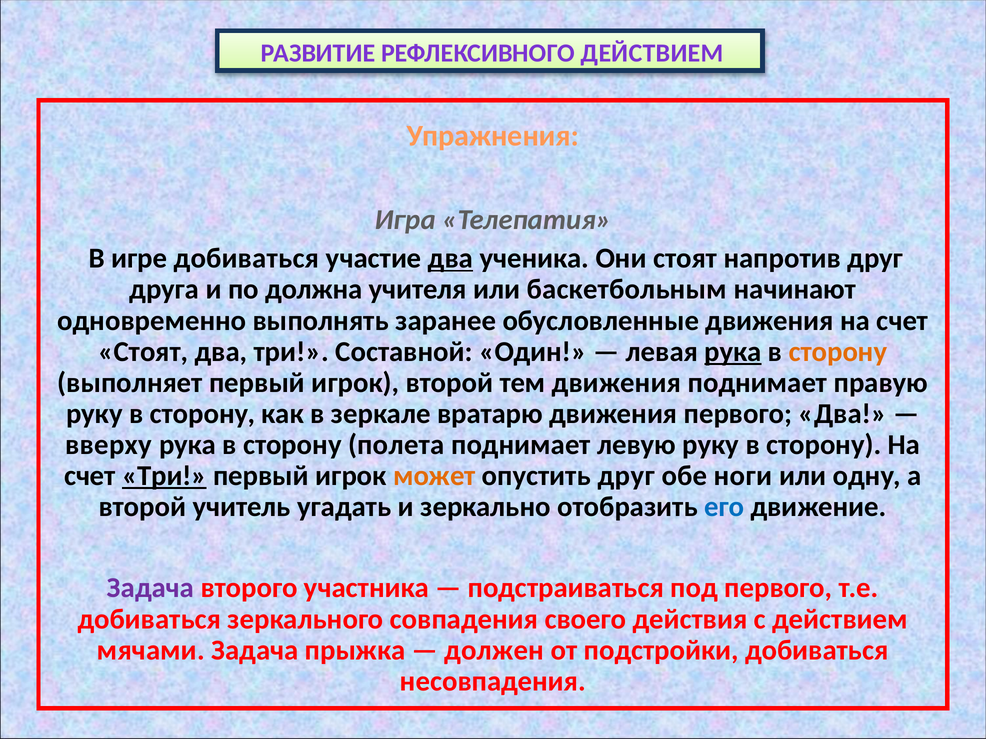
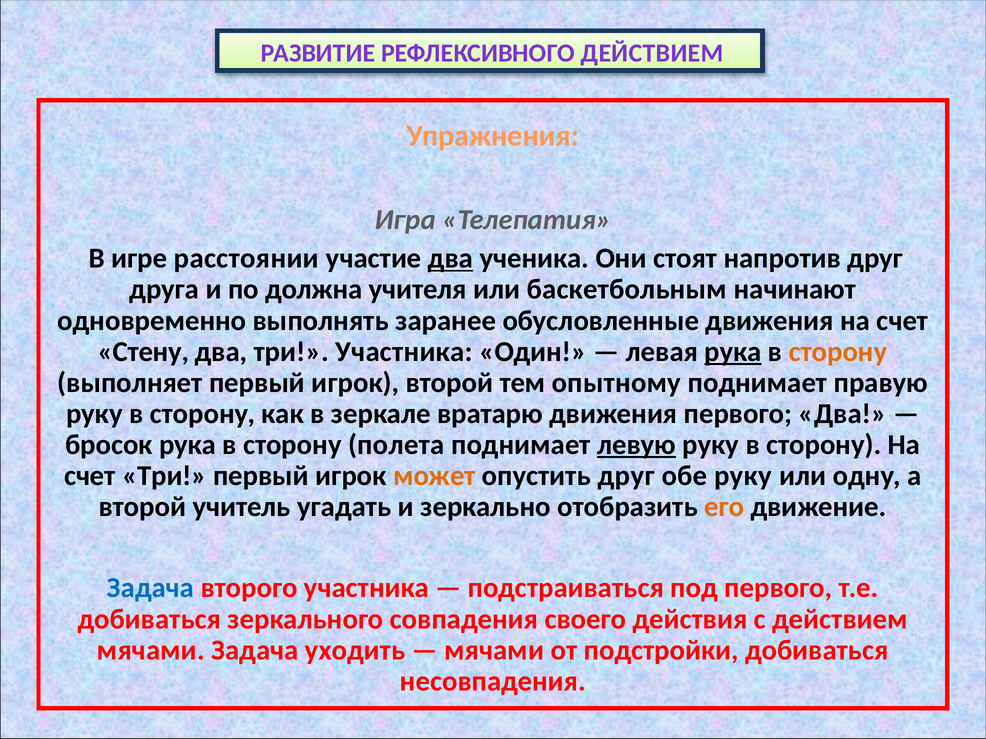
игре добиваться: добиваться -> расстоянии (246, 259)
Стоят: Стоят -> Стену (143, 352)
три Составной: Составной -> Участника (404, 352)
тем движения: движения -> опытному (616, 383)
вверху: вверху -> бросок (109, 445)
левую underline: none -> present (637, 445)
Три underline: present -> none (165, 476)
обе ноги: ноги -> руку (743, 476)
его colour: blue -> orange (724, 507)
Задача colour: purple -> blue (151, 588)
прыжка: прыжка -> уходить (355, 651)
должен: должен -> мячами (494, 651)
